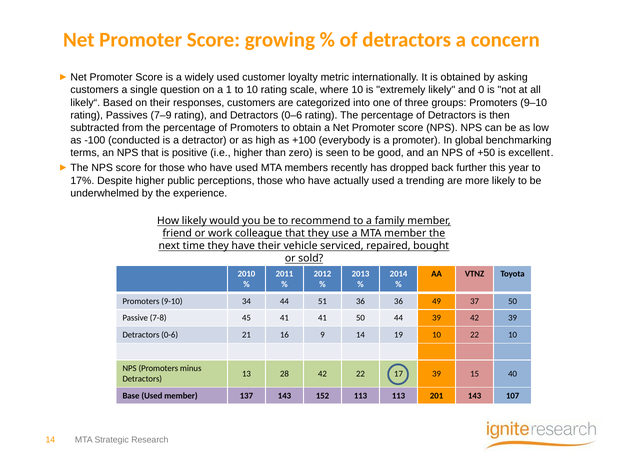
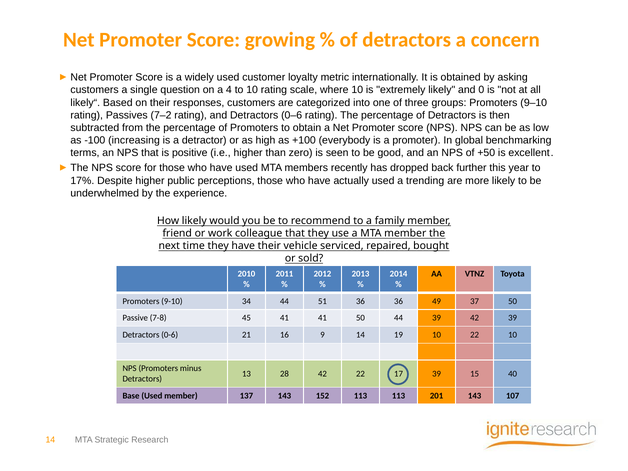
1: 1 -> 4 (229, 90)
7–9: 7–9 -> 7–2 (161, 115)
conducted: conducted -> increasing (134, 140)
